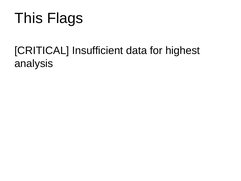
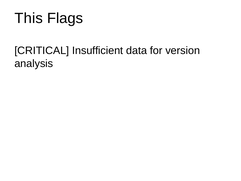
highest: highest -> version (183, 51)
